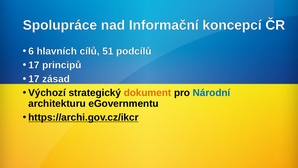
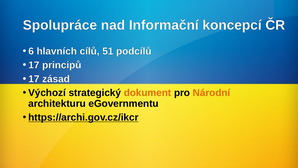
Národní colour: blue -> orange (212, 93)
